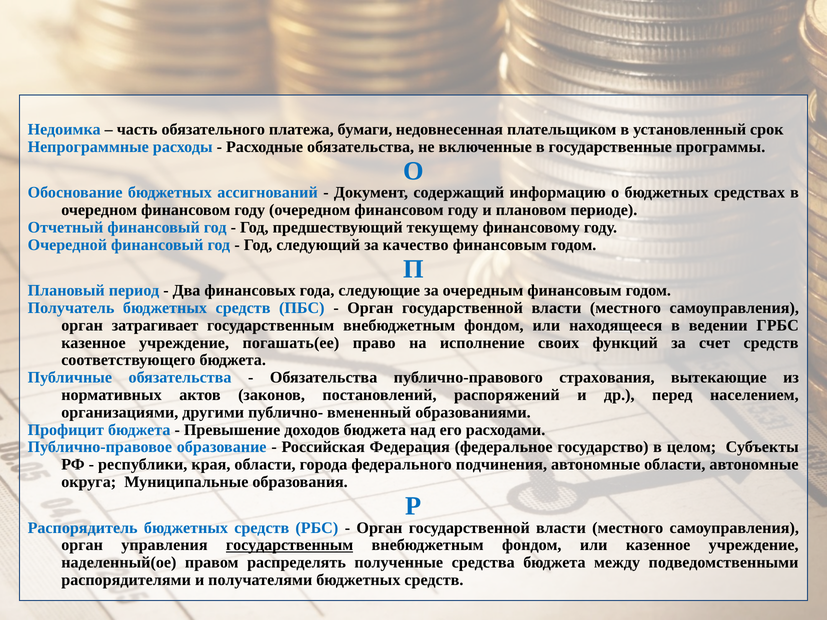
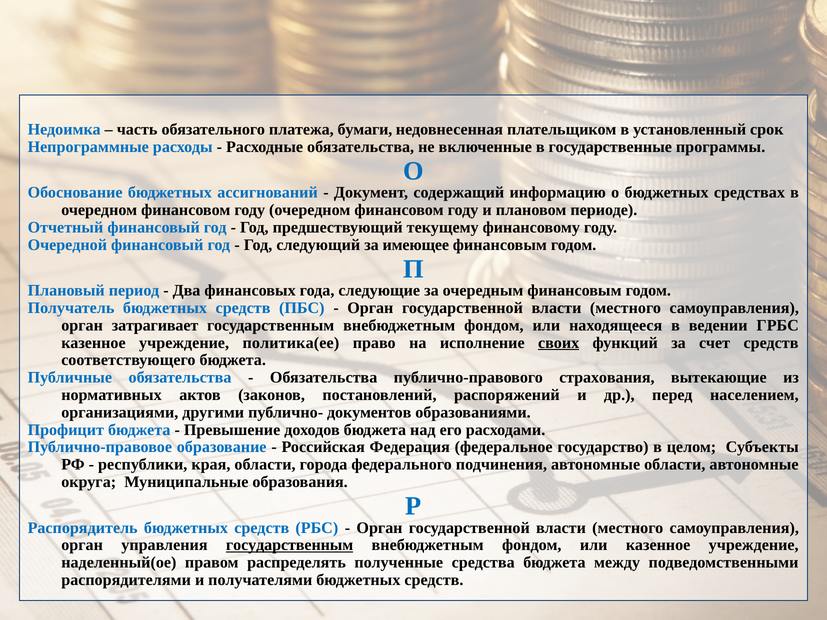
качество: качество -> имеющее (416, 245)
погашать(ее: погашать(ее -> политика(ее (291, 343)
своих underline: none -> present (559, 343)
вмененный: вмененный -> документов (369, 412)
